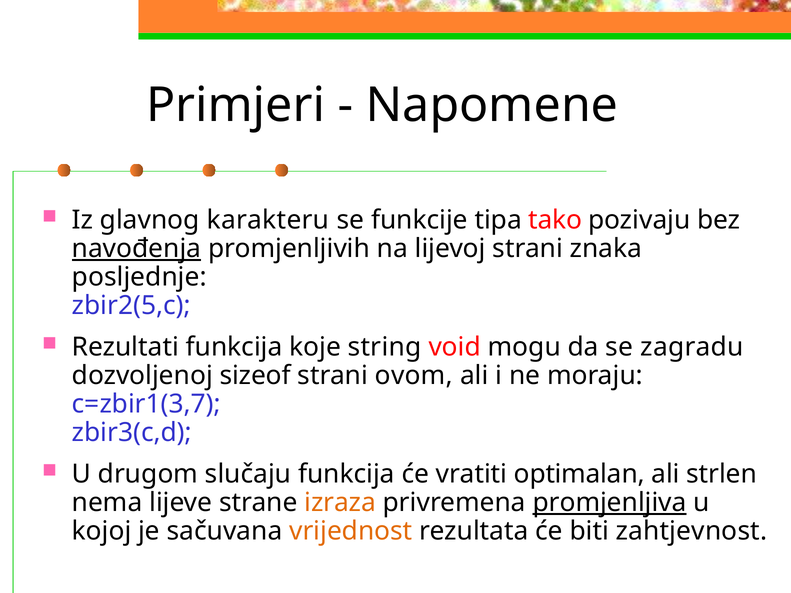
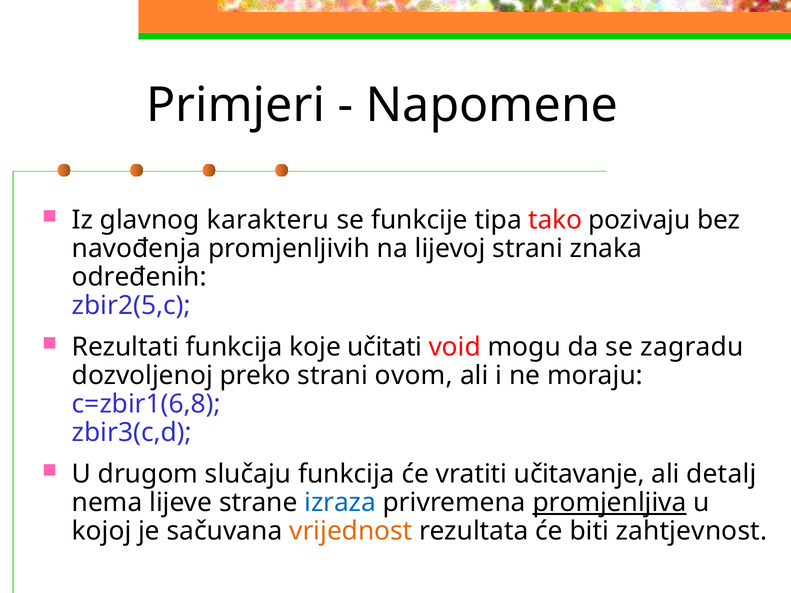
navođenja underline: present -> none (136, 249)
posljednje: posljednje -> određenih (139, 277)
string: string -> učitati (385, 347)
sizeof: sizeof -> preko (255, 376)
c=zbir1(3,7: c=zbir1(3,7 -> c=zbir1(6,8 (146, 404)
optimalan: optimalan -> učitavanje (579, 474)
strlen: strlen -> detalj (721, 474)
izraza colour: orange -> blue (340, 503)
